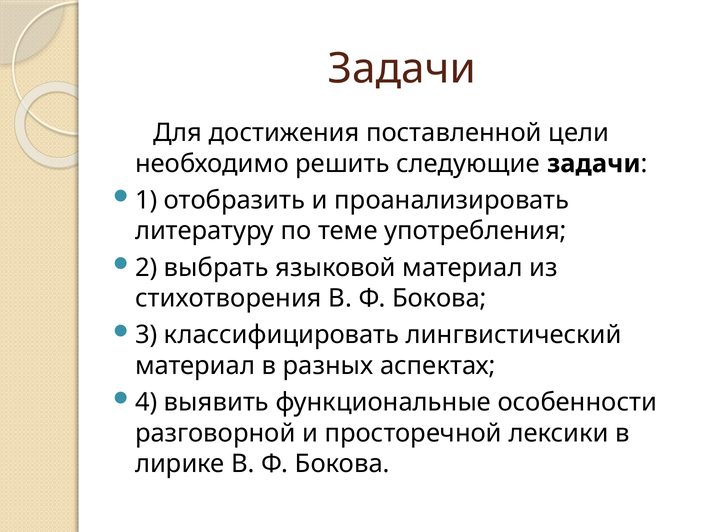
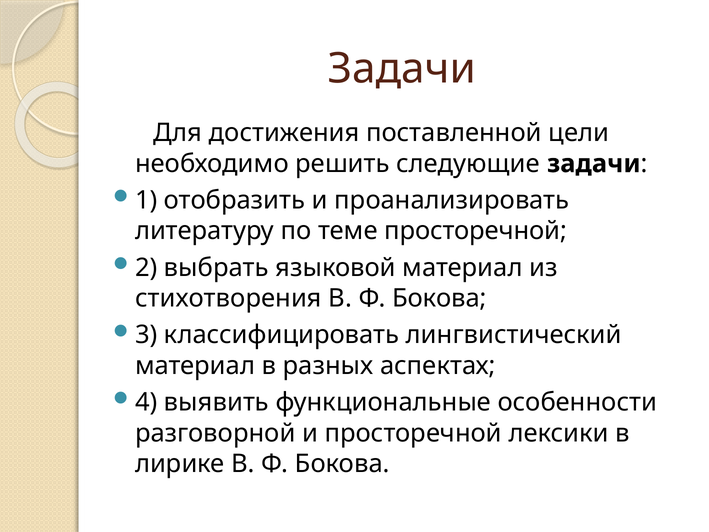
теме употребления: употребления -> просторечной (476, 231)
